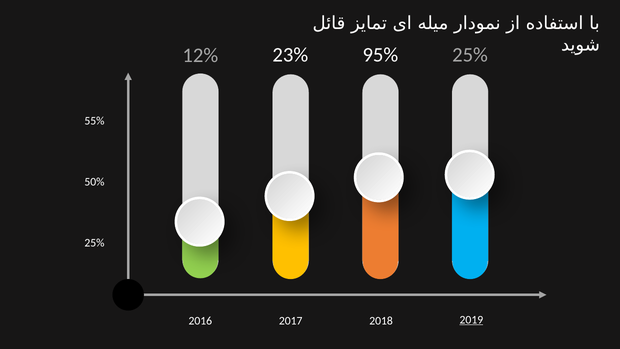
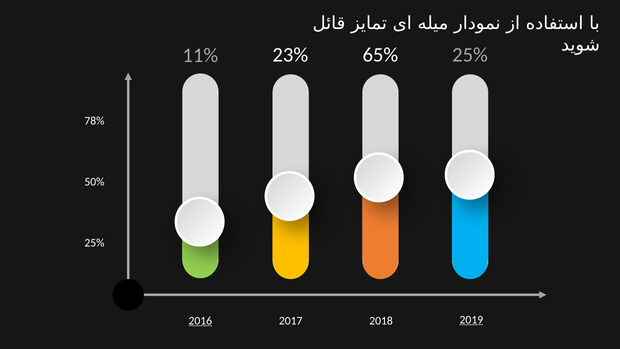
95%: 95% -> 65% (380, 55)
12%: 12% -> 11% (200, 55)
55%: 55% -> 78% (95, 121)
2016 underline: none -> present (200, 320)
